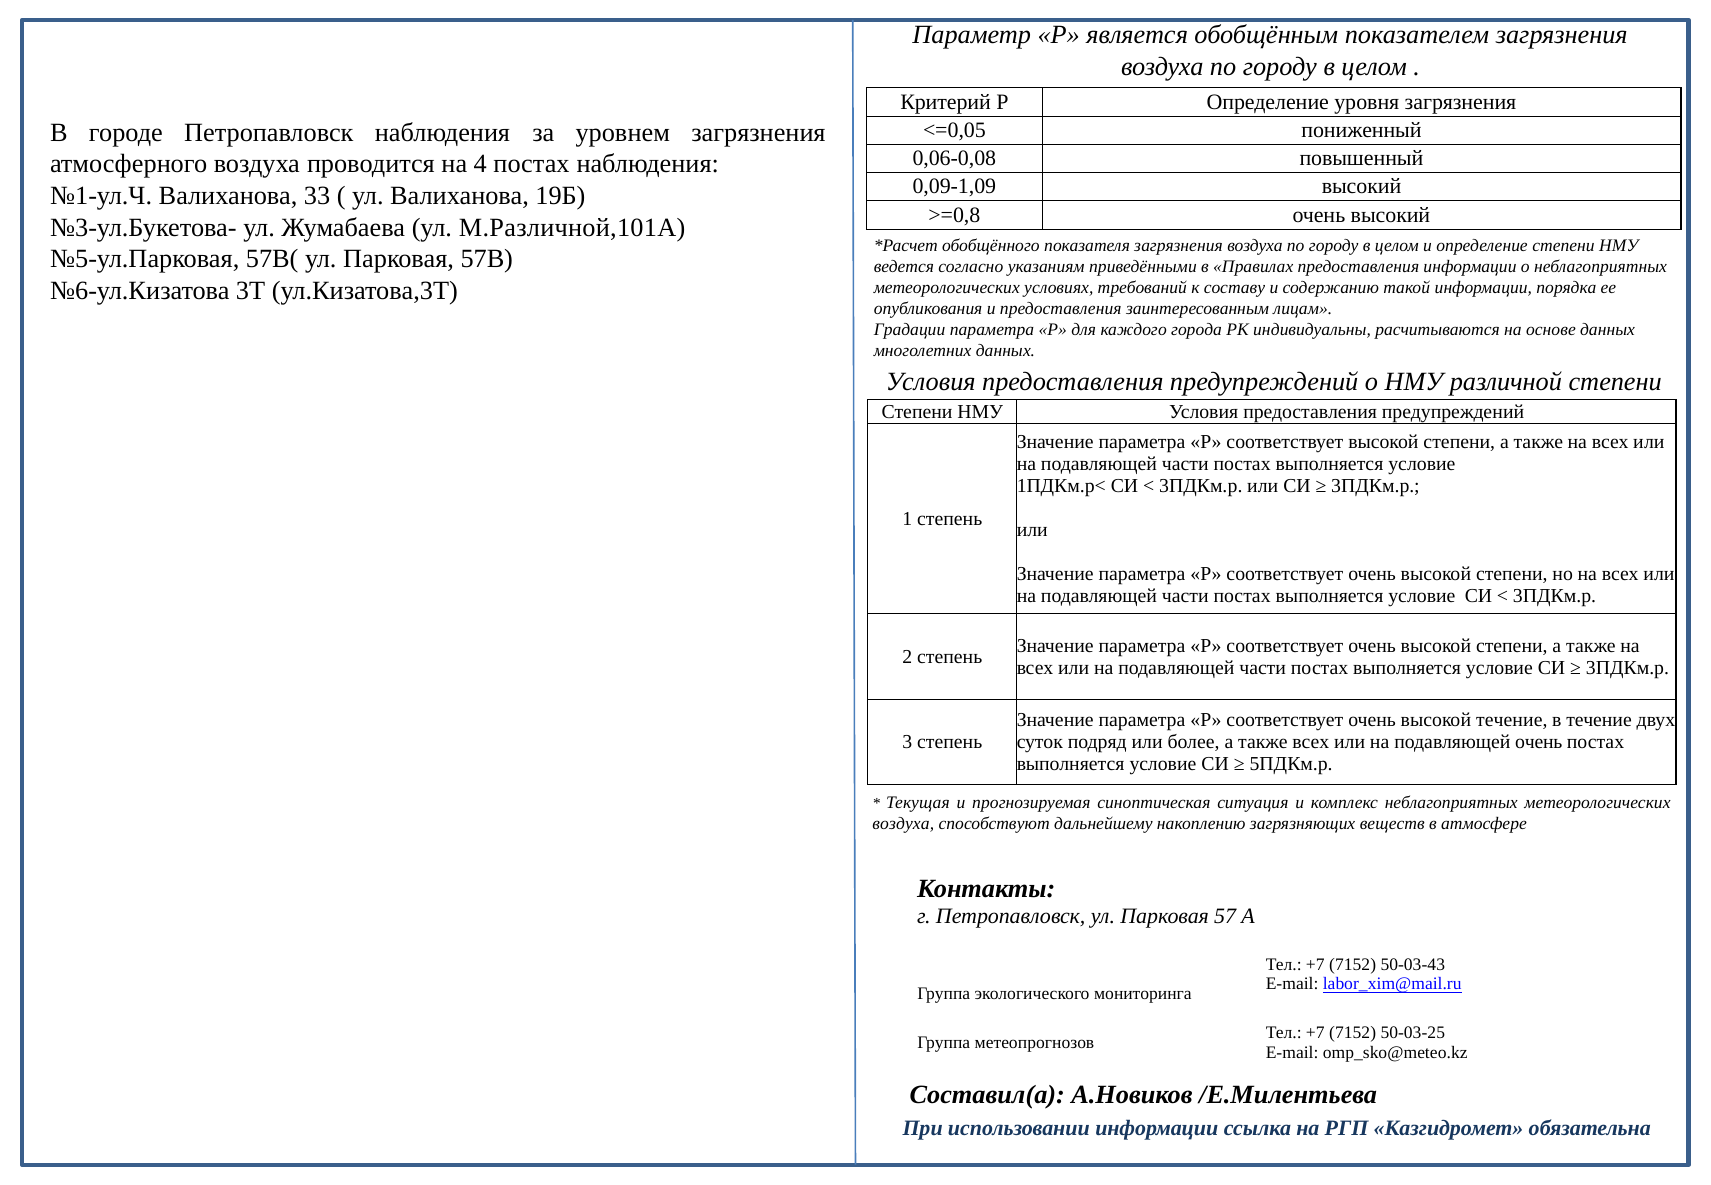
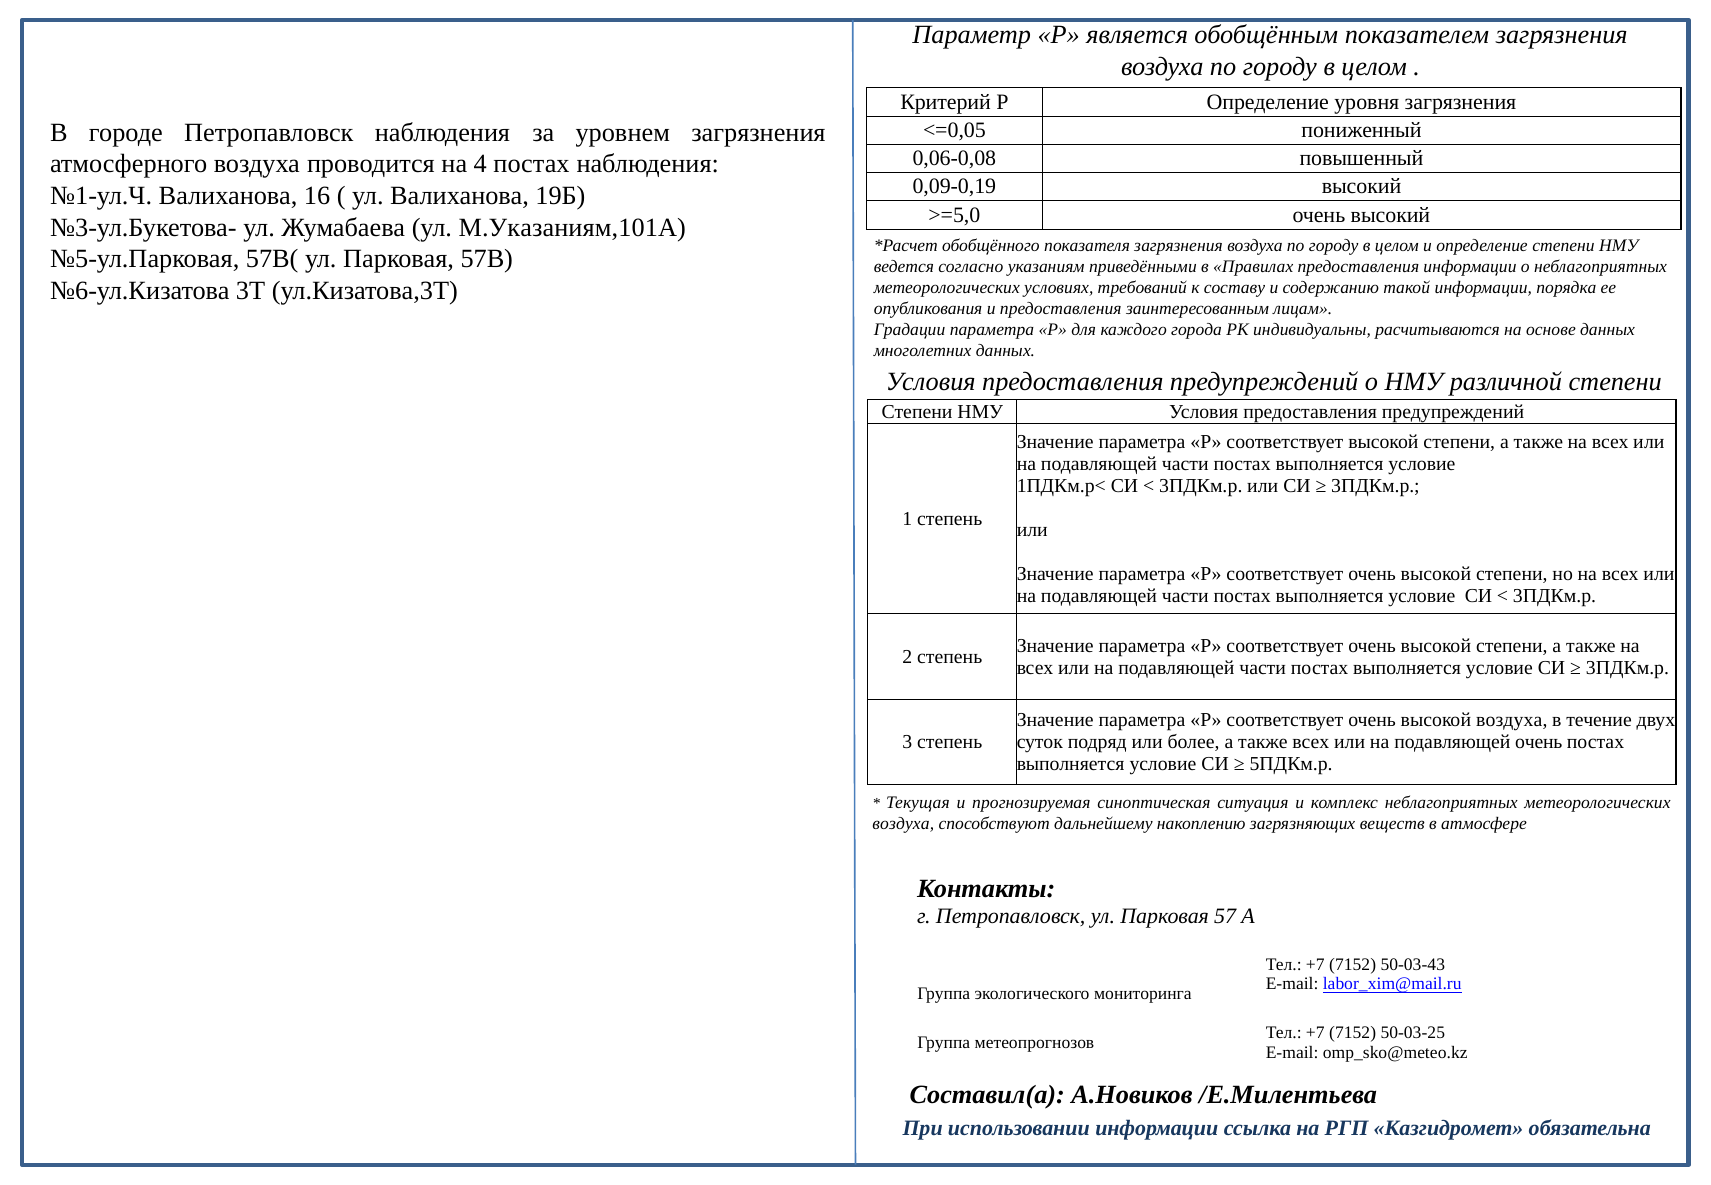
0,09-1,09: 0,09-1,09 -> 0,09-0,19 (954, 186)
33: 33 -> 16 (317, 196)
>=0,8: >=0,8 -> >=5,0 (954, 215)
М.Различной,101А: М.Различной,101А -> М.Указаниям,101А (572, 227)
высокой течение: течение -> воздуха (1512, 720)
